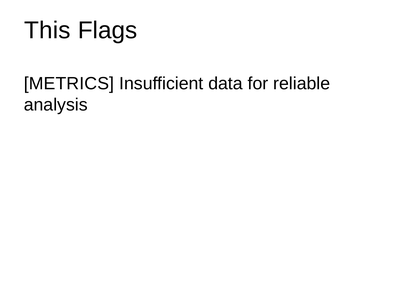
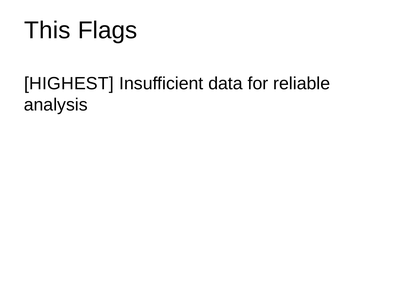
METRICS: METRICS -> HIGHEST (69, 83)
